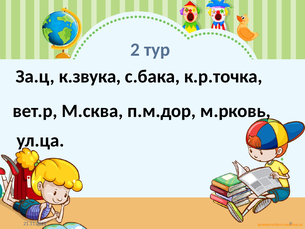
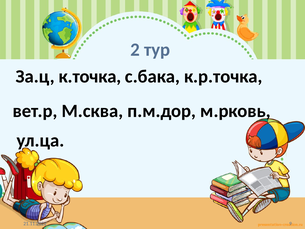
к.звука: к.звука -> к.точка (90, 76)
